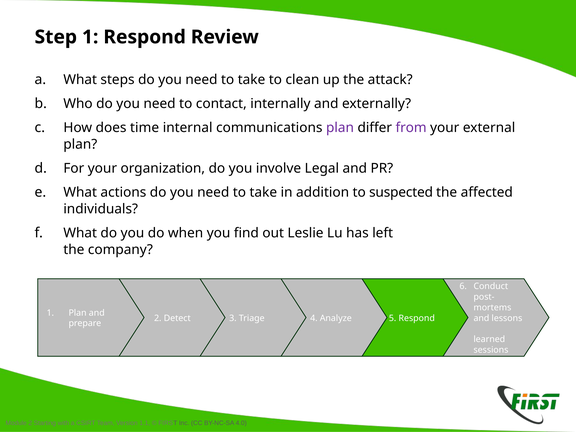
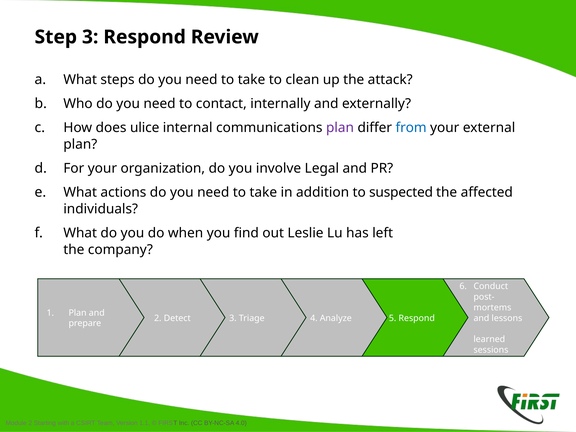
Step 1: 1 -> 3 (90, 37)
time: time -> ulice (145, 128)
from colour: purple -> blue (411, 128)
